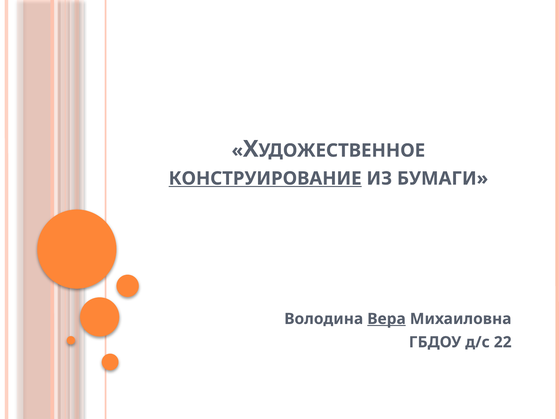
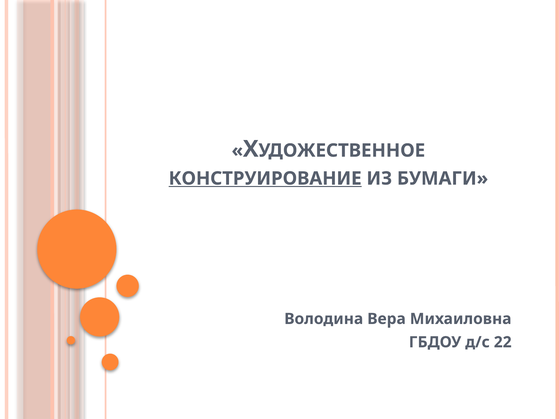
Вера underline: present -> none (387, 319)
